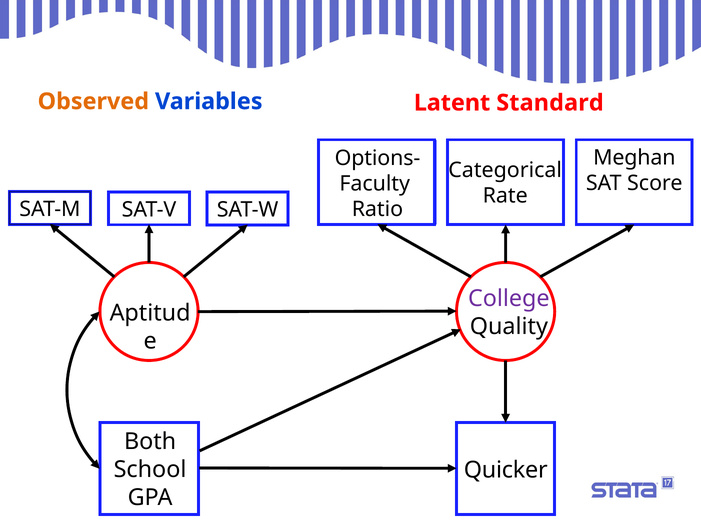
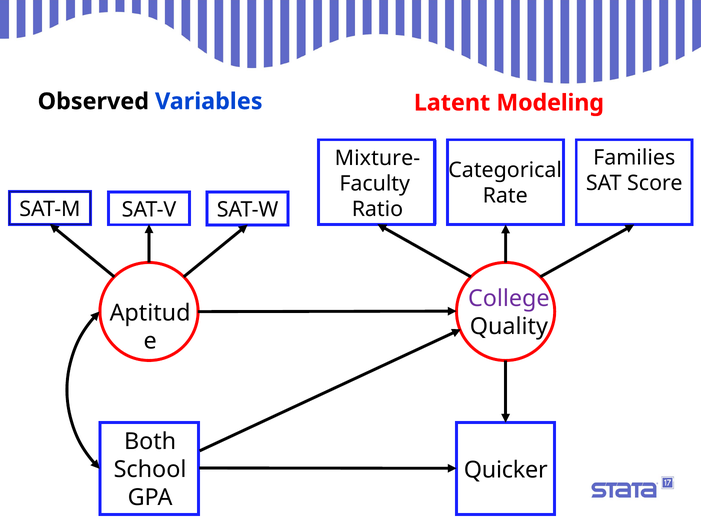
Observed colour: orange -> black (93, 102)
Standard: Standard -> Modeling (550, 103)
Meghan: Meghan -> Families (634, 158)
Options-: Options- -> Mixture- (377, 158)
